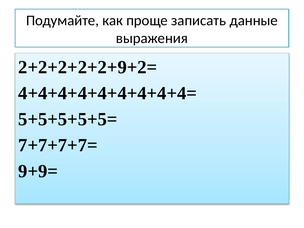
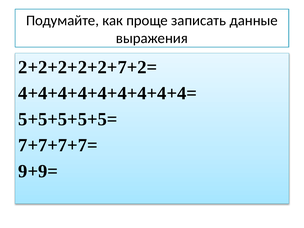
2+2+2+2+2+9+2=: 2+2+2+2+2+9+2= -> 2+2+2+2+2+7+2= (88, 67)
